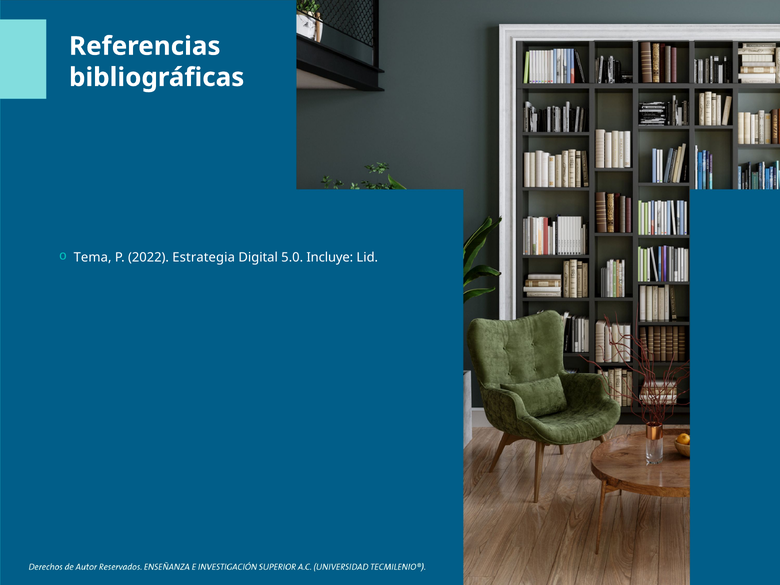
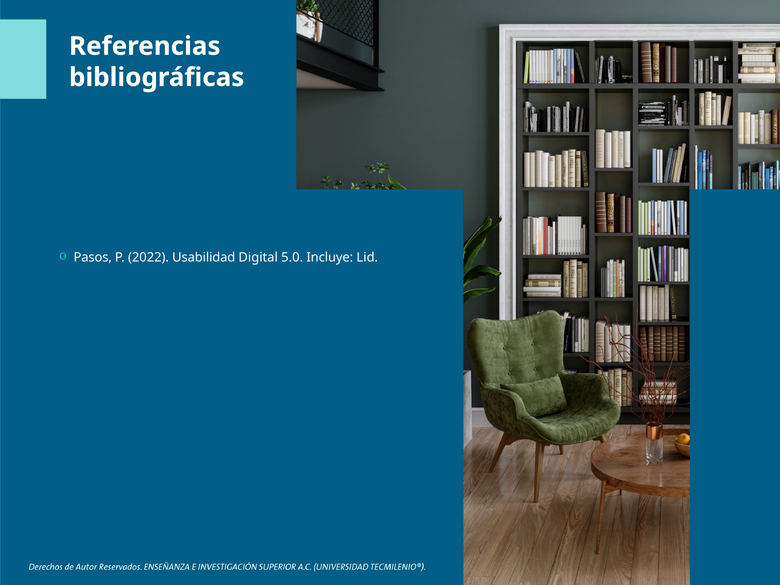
Tema: Tema -> Pasos (93, 257)
Estrategia: Estrategia -> Usabilidad (204, 257)
